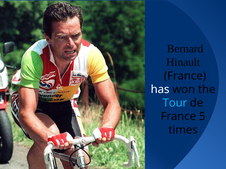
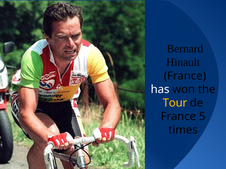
Tour colour: light blue -> yellow (175, 103)
